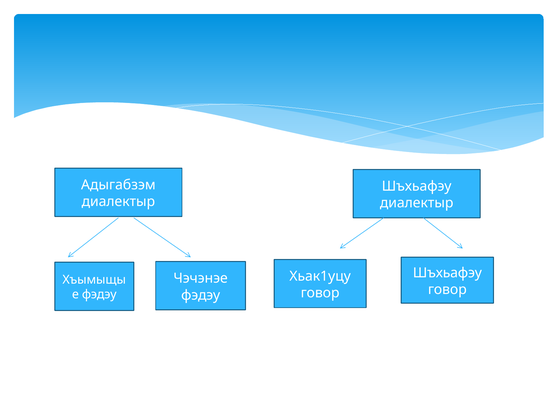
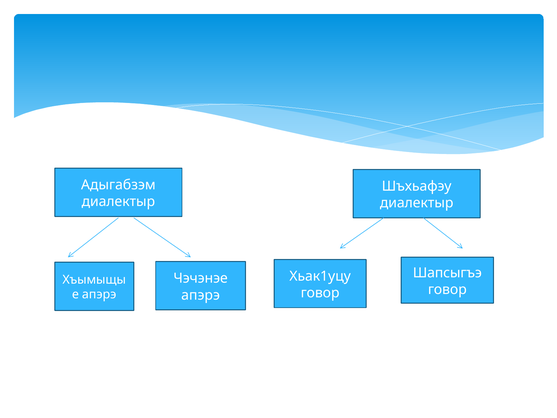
Шъхьафэу: Шъхьафэу -> Шапсыгъэ (447, 273)
фэдэу: фэдэу -> апэрэ (99, 294)
фэдэу: фэдэу -> апэрэ (201, 295)
